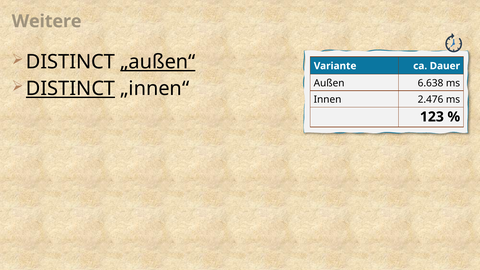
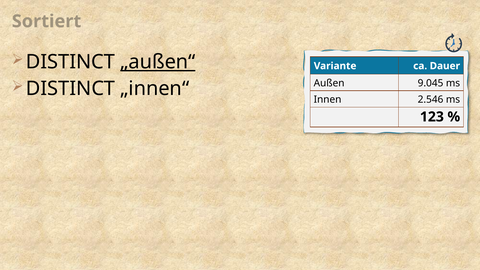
Weitere: Weitere -> Sortiert (47, 21)
DISTINCT underline: present -> none (71, 89)
6.638: 6.638 -> 9.045 (431, 83)
2.476: 2.476 -> 2.546 (431, 100)
